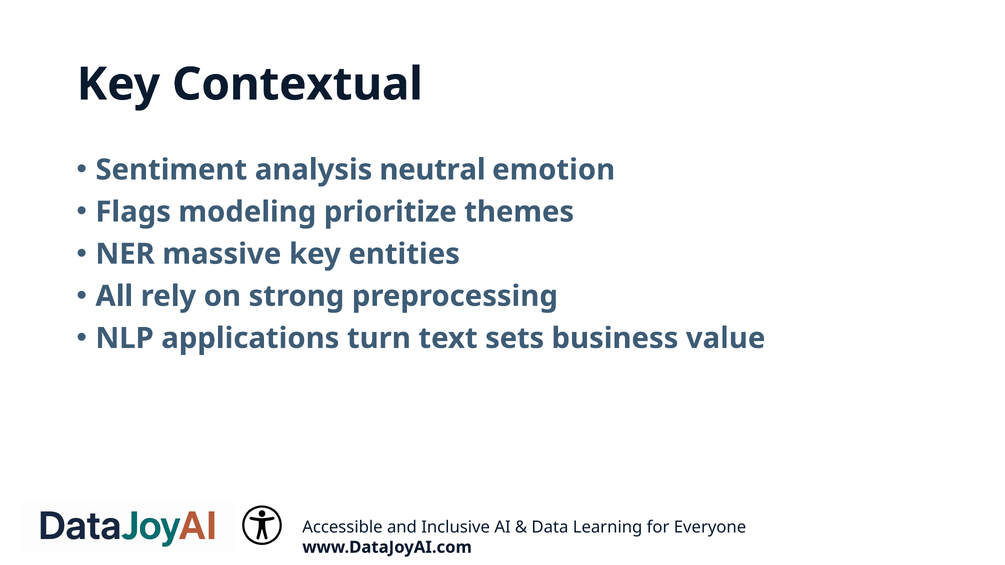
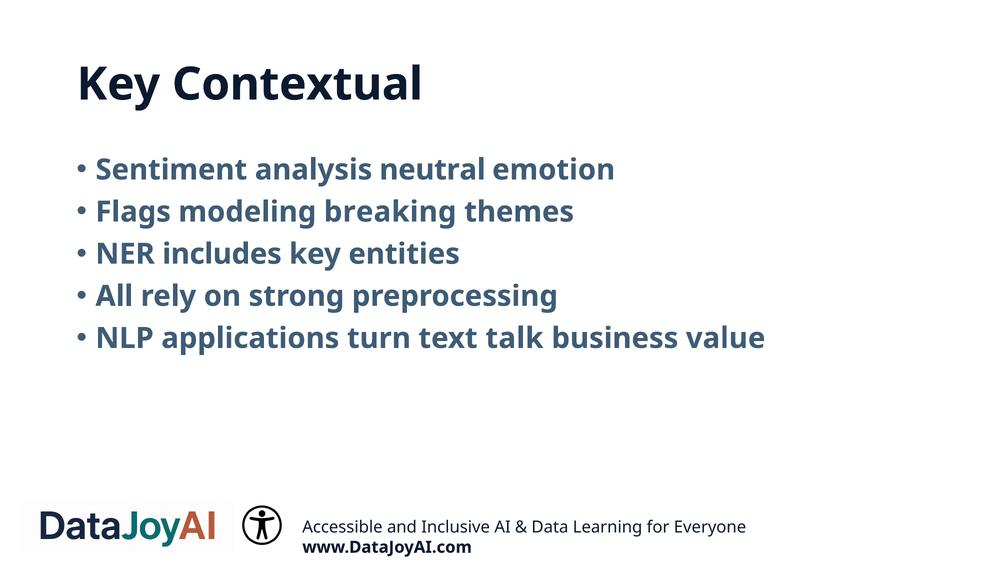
prioritize: prioritize -> breaking (390, 212)
massive: massive -> includes (222, 254)
sets: sets -> talk (514, 338)
